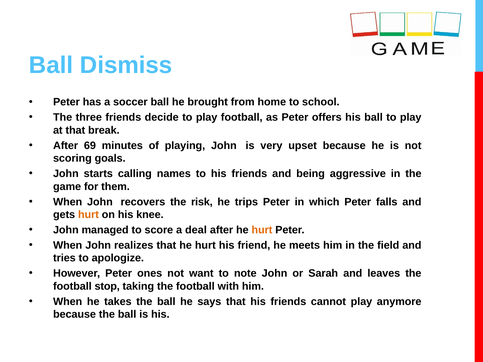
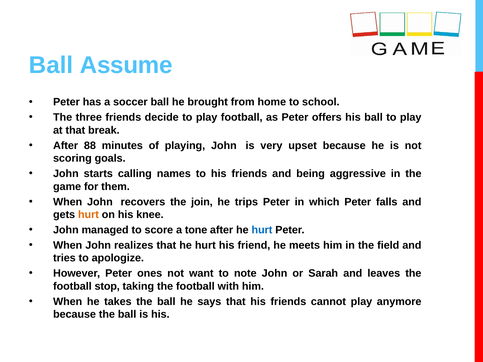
Dismiss: Dismiss -> Assume (126, 65)
69: 69 -> 88 (90, 146)
risk: risk -> join (202, 202)
deal: deal -> tone (196, 230)
hurt colour: orange -> blue (262, 230)
